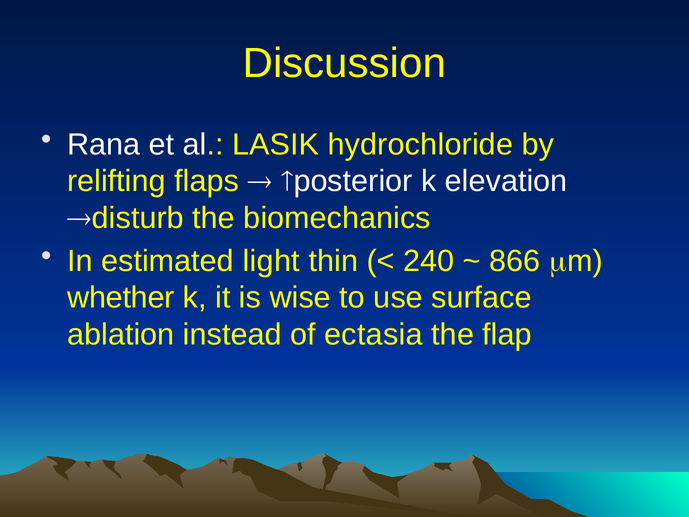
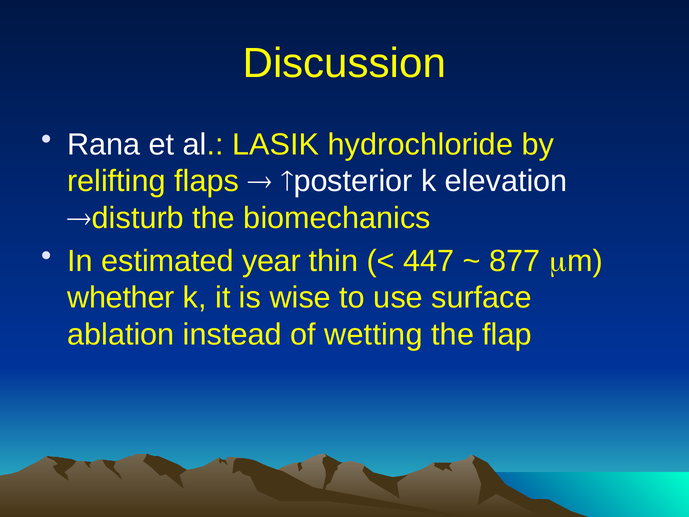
light: light -> year (272, 261)
240: 240 -> 447 (429, 261)
866: 866 -> 877 (515, 261)
ectasia: ectasia -> wetting (373, 334)
